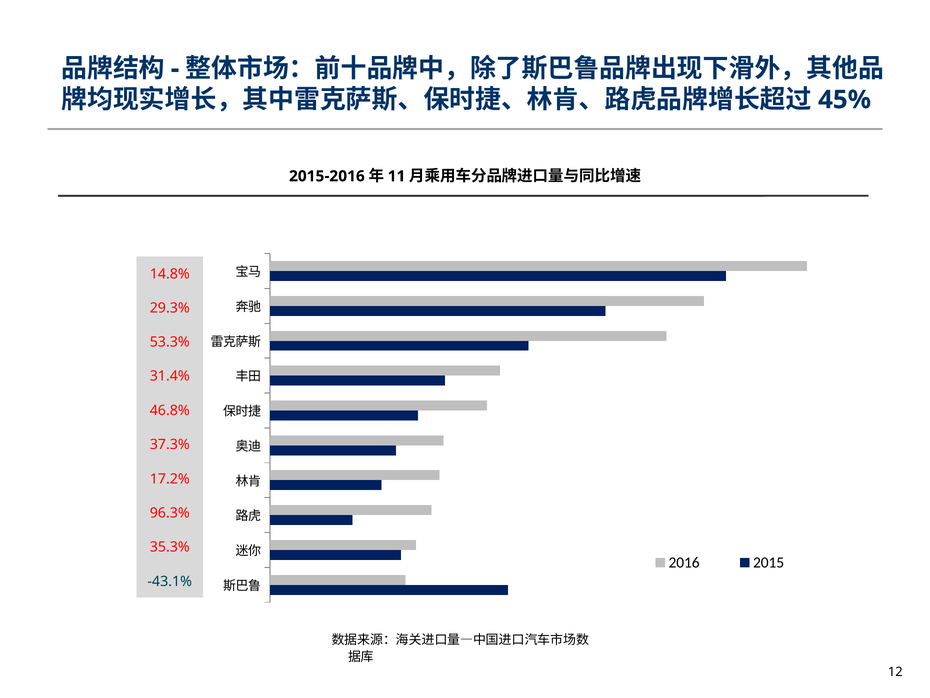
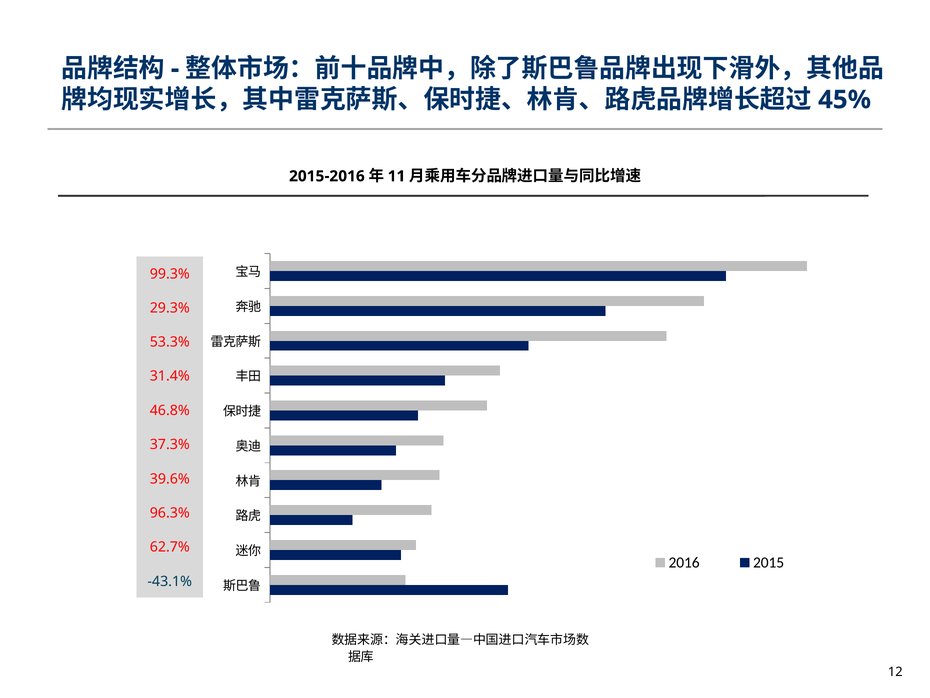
14.8%: 14.8% -> 99.3% (170, 274)
17.2%: 17.2% -> 39.6% (170, 478)
35.3%: 35.3% -> 62.7% (170, 547)
